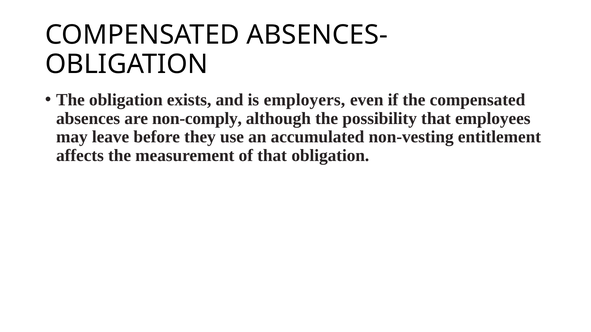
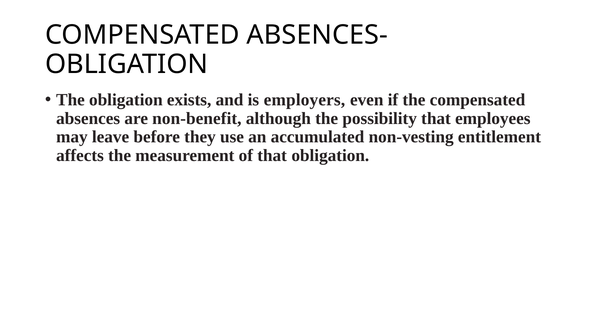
non-comply: non-comply -> non-benefit (197, 119)
